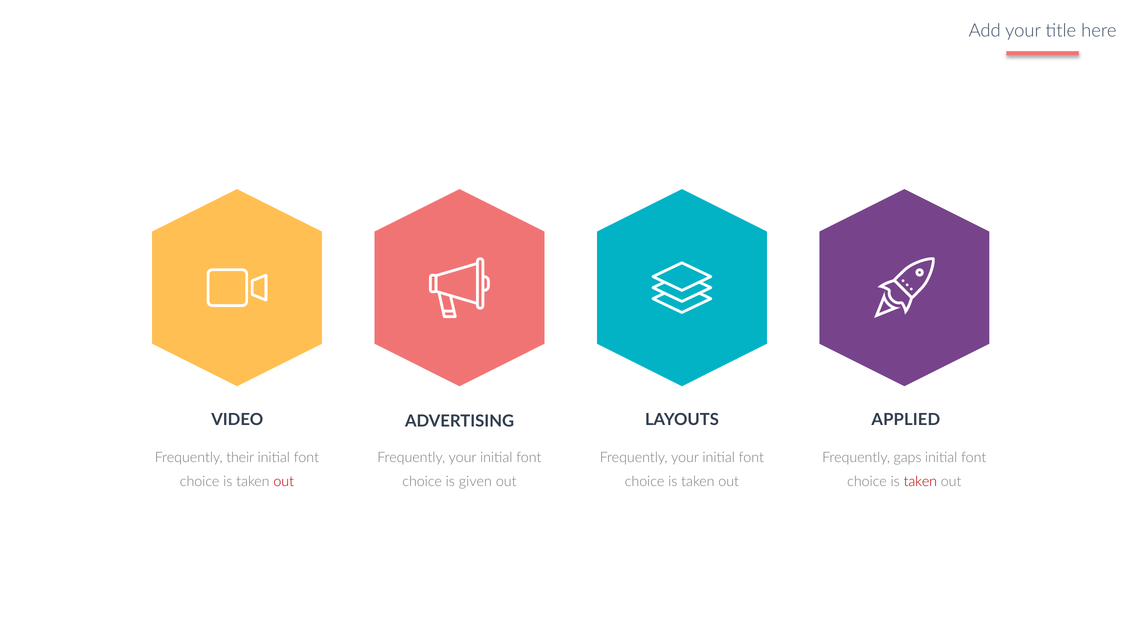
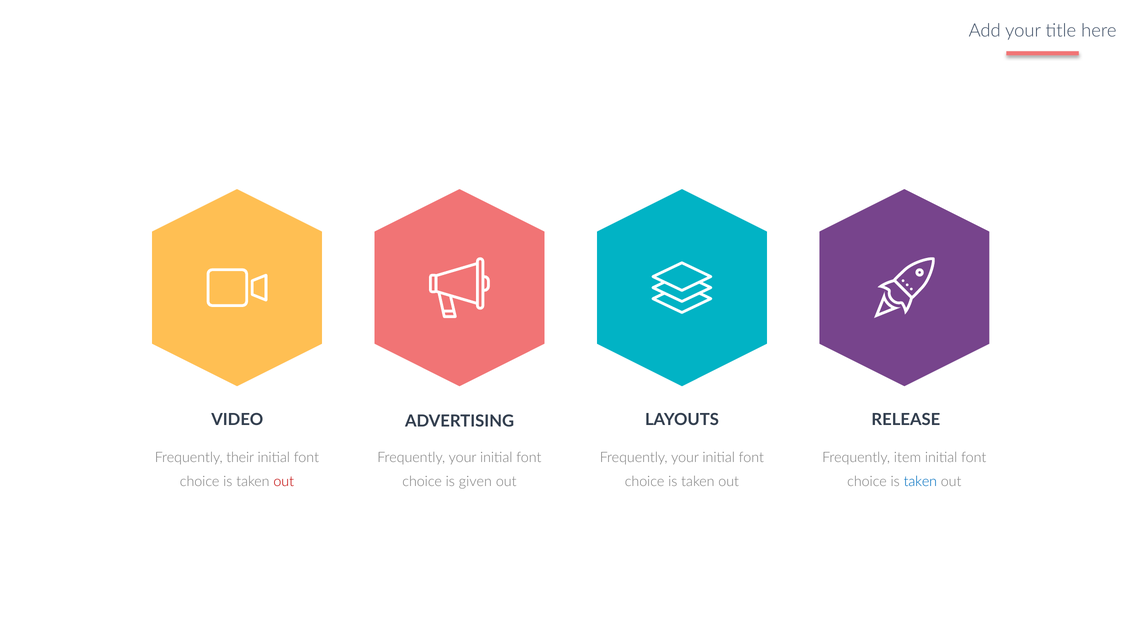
APPLIED: APPLIED -> RELEASE (906, 420)
gaps: gaps -> item (907, 458)
taken colour: red -> blue (920, 482)
